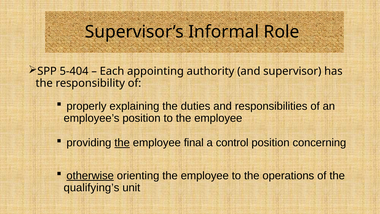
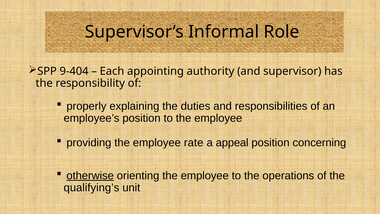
5-404: 5-404 -> 9-404 (74, 71)
the underline: present -> none (122, 143)
final: final -> rate (194, 143)
control: control -> appeal (232, 143)
